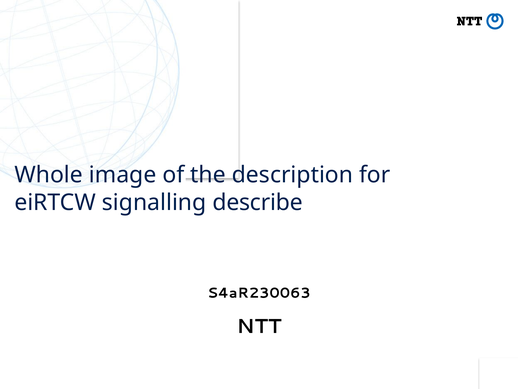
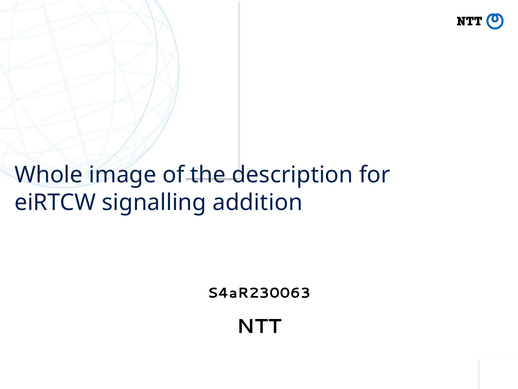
describe: describe -> addition (258, 202)
